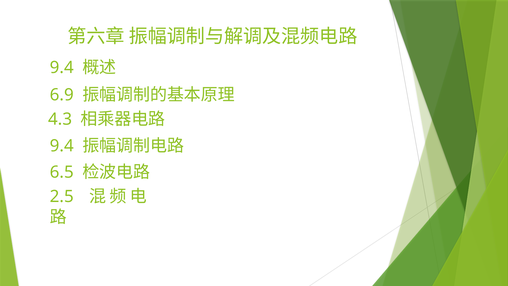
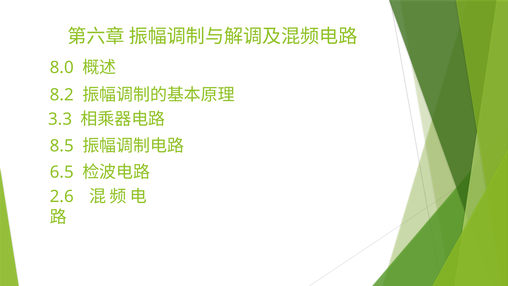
9.4: 9.4 -> 8.0 (62, 68)
6.9: 6.9 -> 8.2 (62, 95)
4.3: 4.3 -> 3.3 (60, 119)
9.4: 9.4 -> 8.5 (62, 146)
2.5: 2.5 -> 2.6 (62, 197)
